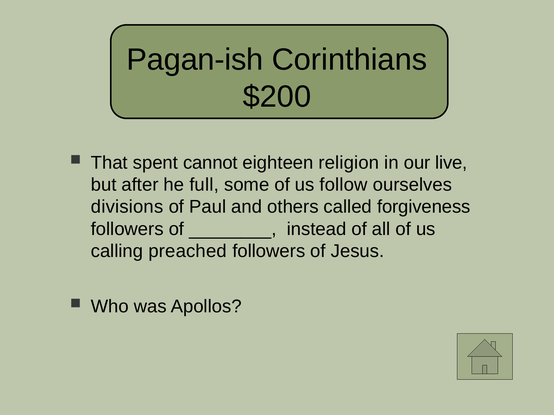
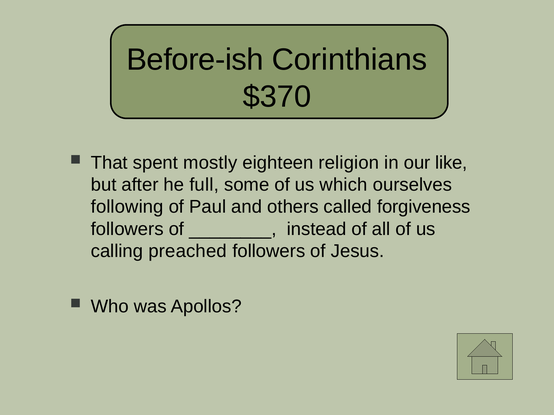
Pagan-ish: Pagan-ish -> Before-ish (195, 60)
$200: $200 -> $370 (277, 97)
cannot: cannot -> mostly (210, 163)
live: live -> like (451, 163)
follow: follow -> which (344, 185)
divisions: divisions -> following (127, 207)
